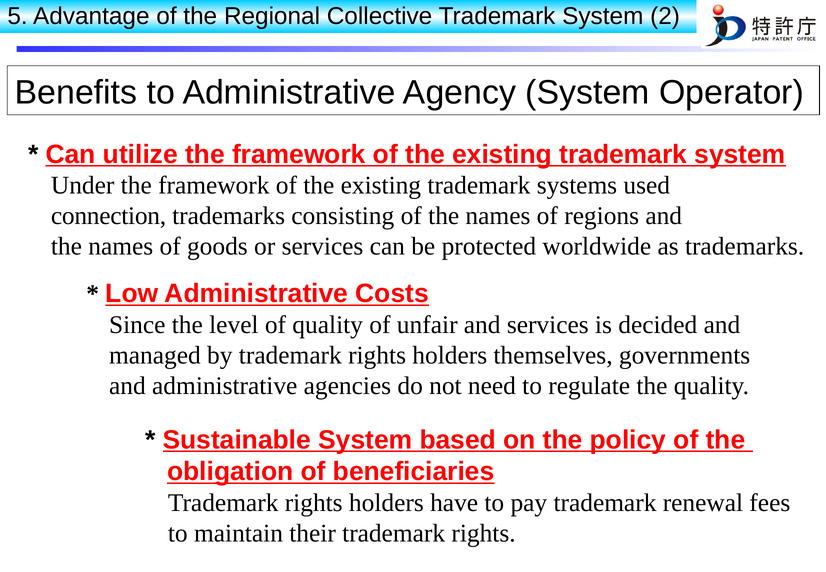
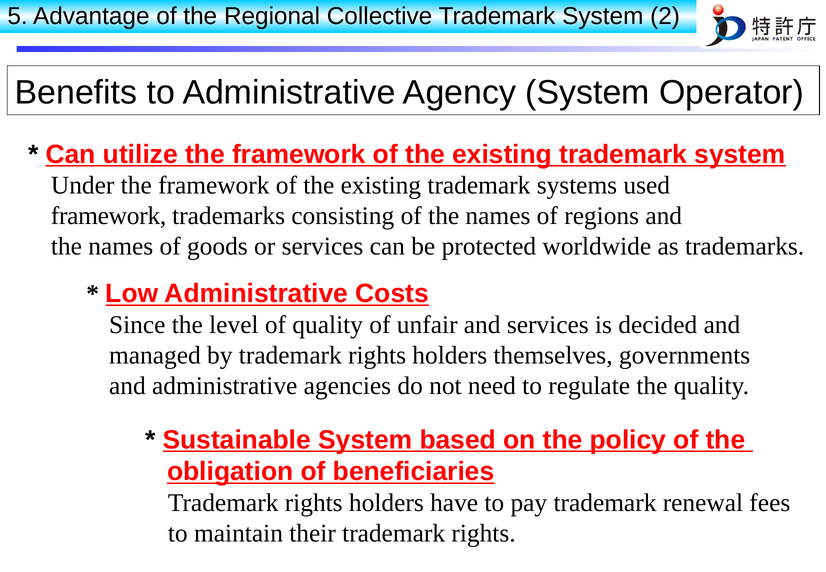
connection: connection -> framework (109, 216)
